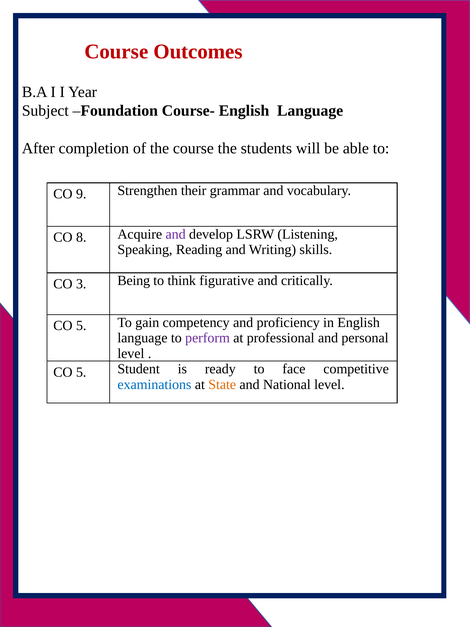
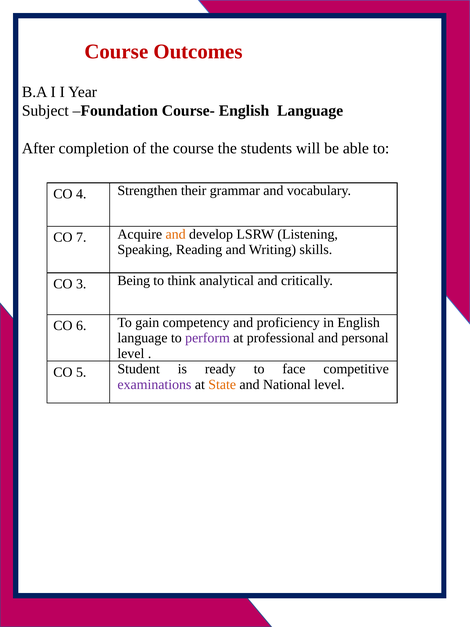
9: 9 -> 4 (81, 194)
8: 8 -> 7 (81, 237)
and colour: purple -> orange (176, 234)
figurative: figurative -> analytical (227, 281)
5: 5 -> 6 (81, 325)
examinations colour: blue -> purple (154, 384)
